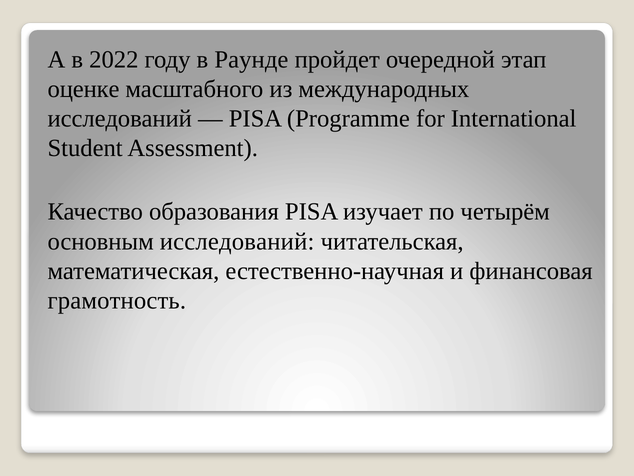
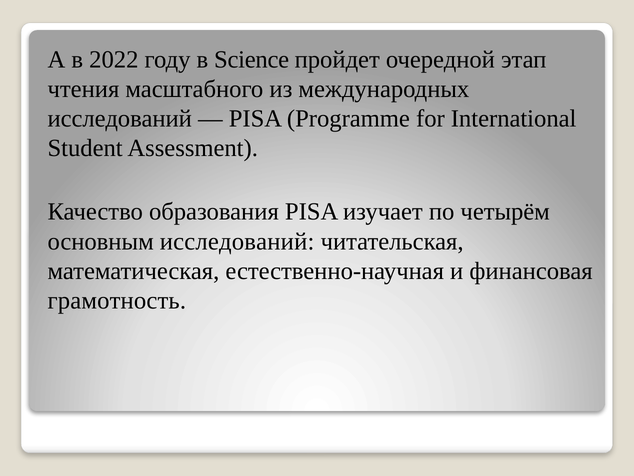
Раунде: Раунде -> Science (252, 60)
оценке: оценке -> чтения (83, 89)
